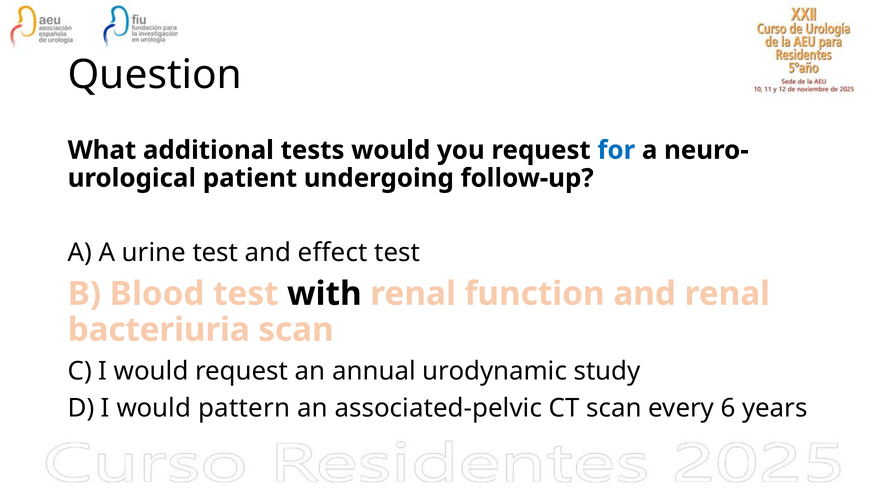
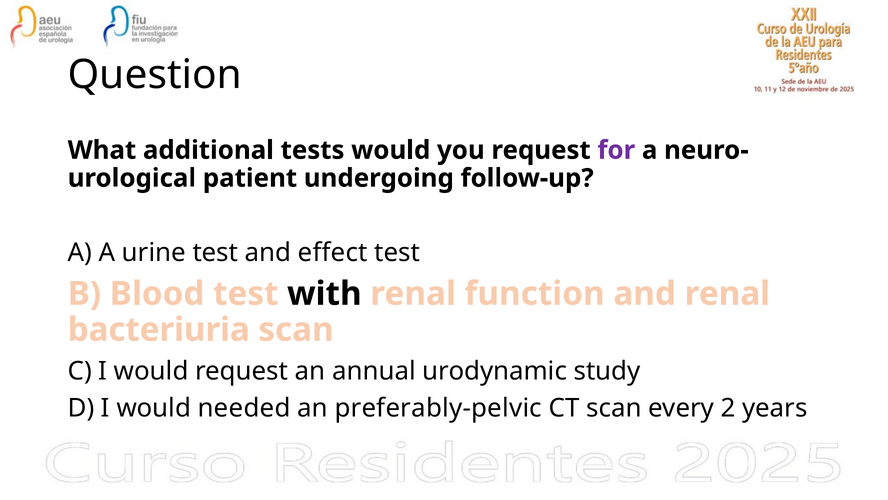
for colour: blue -> purple (616, 150)
pattern: pattern -> needed (244, 408)
associated-pelvic: associated-pelvic -> preferably-pelvic (438, 408)
6: 6 -> 2 (728, 408)
